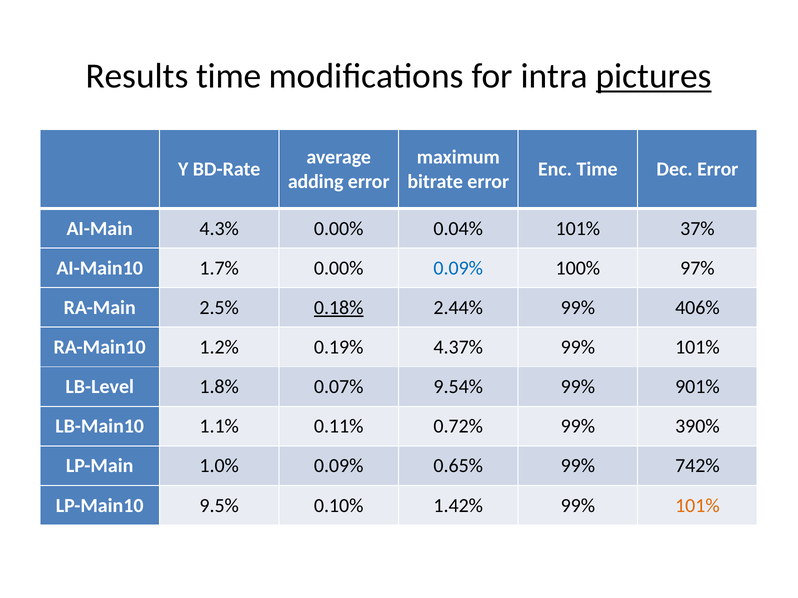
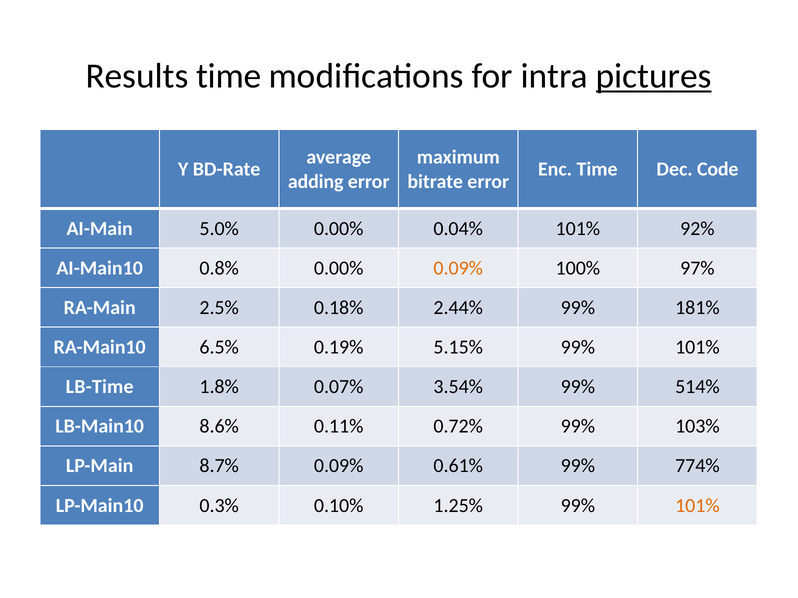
Dec Error: Error -> Code (718, 169)
4.3%: 4.3% -> 5.0% (219, 229)
37%: 37% -> 92% (697, 229)
1.7%: 1.7% -> 0.8% (219, 268)
0.09% colour: blue -> orange (458, 268)
0.18% underline: present -> none (339, 308)
406%: 406% -> 181% (697, 308)
1.2%: 1.2% -> 6.5% (219, 348)
4.37%: 4.37% -> 5.15% (458, 348)
LB-Level: LB-Level -> LB-Time (100, 387)
9.54%: 9.54% -> 3.54% (458, 387)
901%: 901% -> 514% (697, 387)
1.1%: 1.1% -> 8.6% (219, 427)
390%: 390% -> 103% (697, 427)
1.0%: 1.0% -> 8.7% (219, 466)
0.65%: 0.65% -> 0.61% (458, 466)
742%: 742% -> 774% (697, 466)
9.5%: 9.5% -> 0.3% (219, 506)
1.42%: 1.42% -> 1.25% (458, 506)
